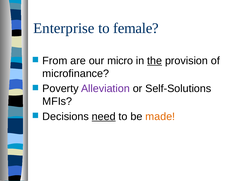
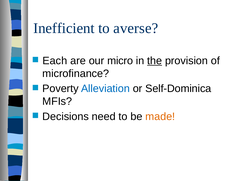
Enterprise: Enterprise -> Inefficient (64, 28)
female: female -> averse (136, 28)
From: From -> Each (55, 61)
Alleviation colour: purple -> blue (105, 88)
Self-Solutions: Self-Solutions -> Self-Dominica (178, 88)
need underline: present -> none (104, 116)
